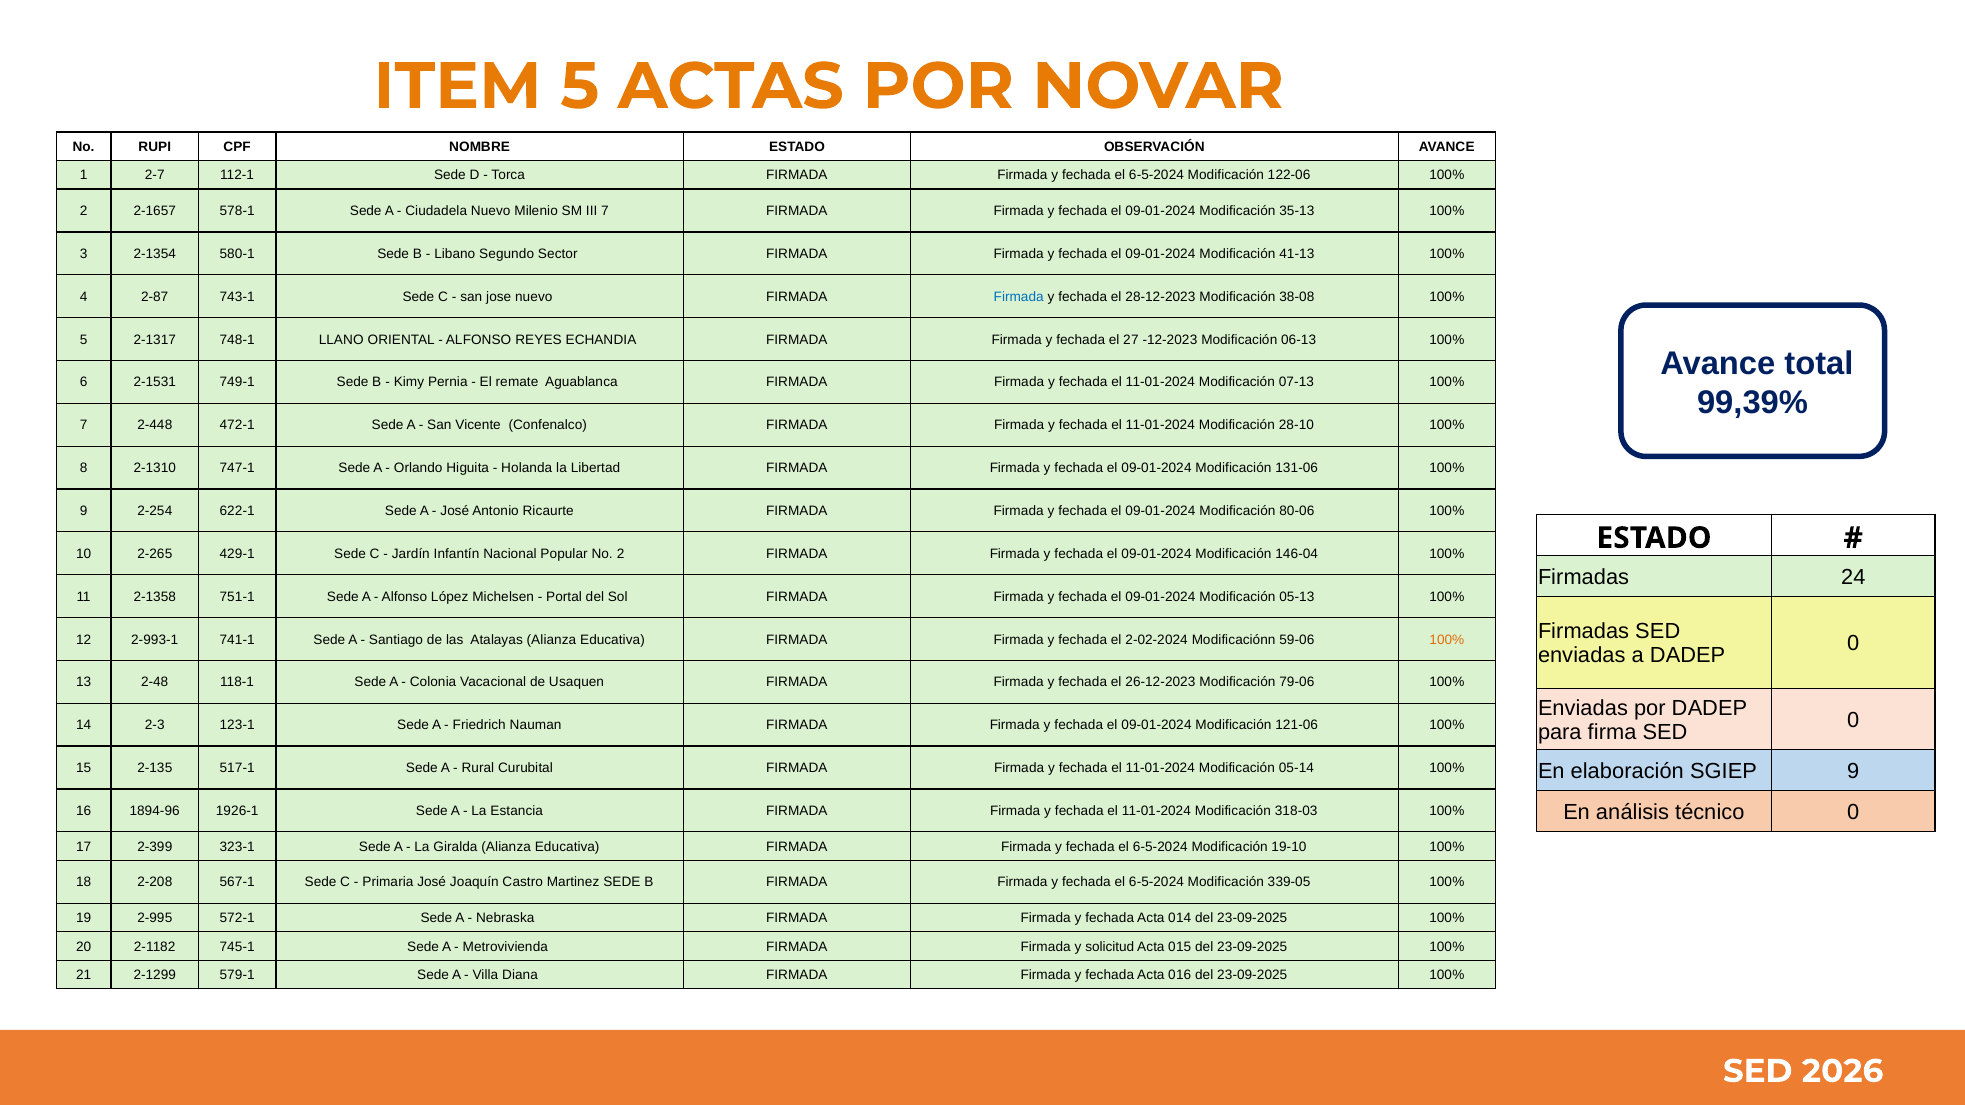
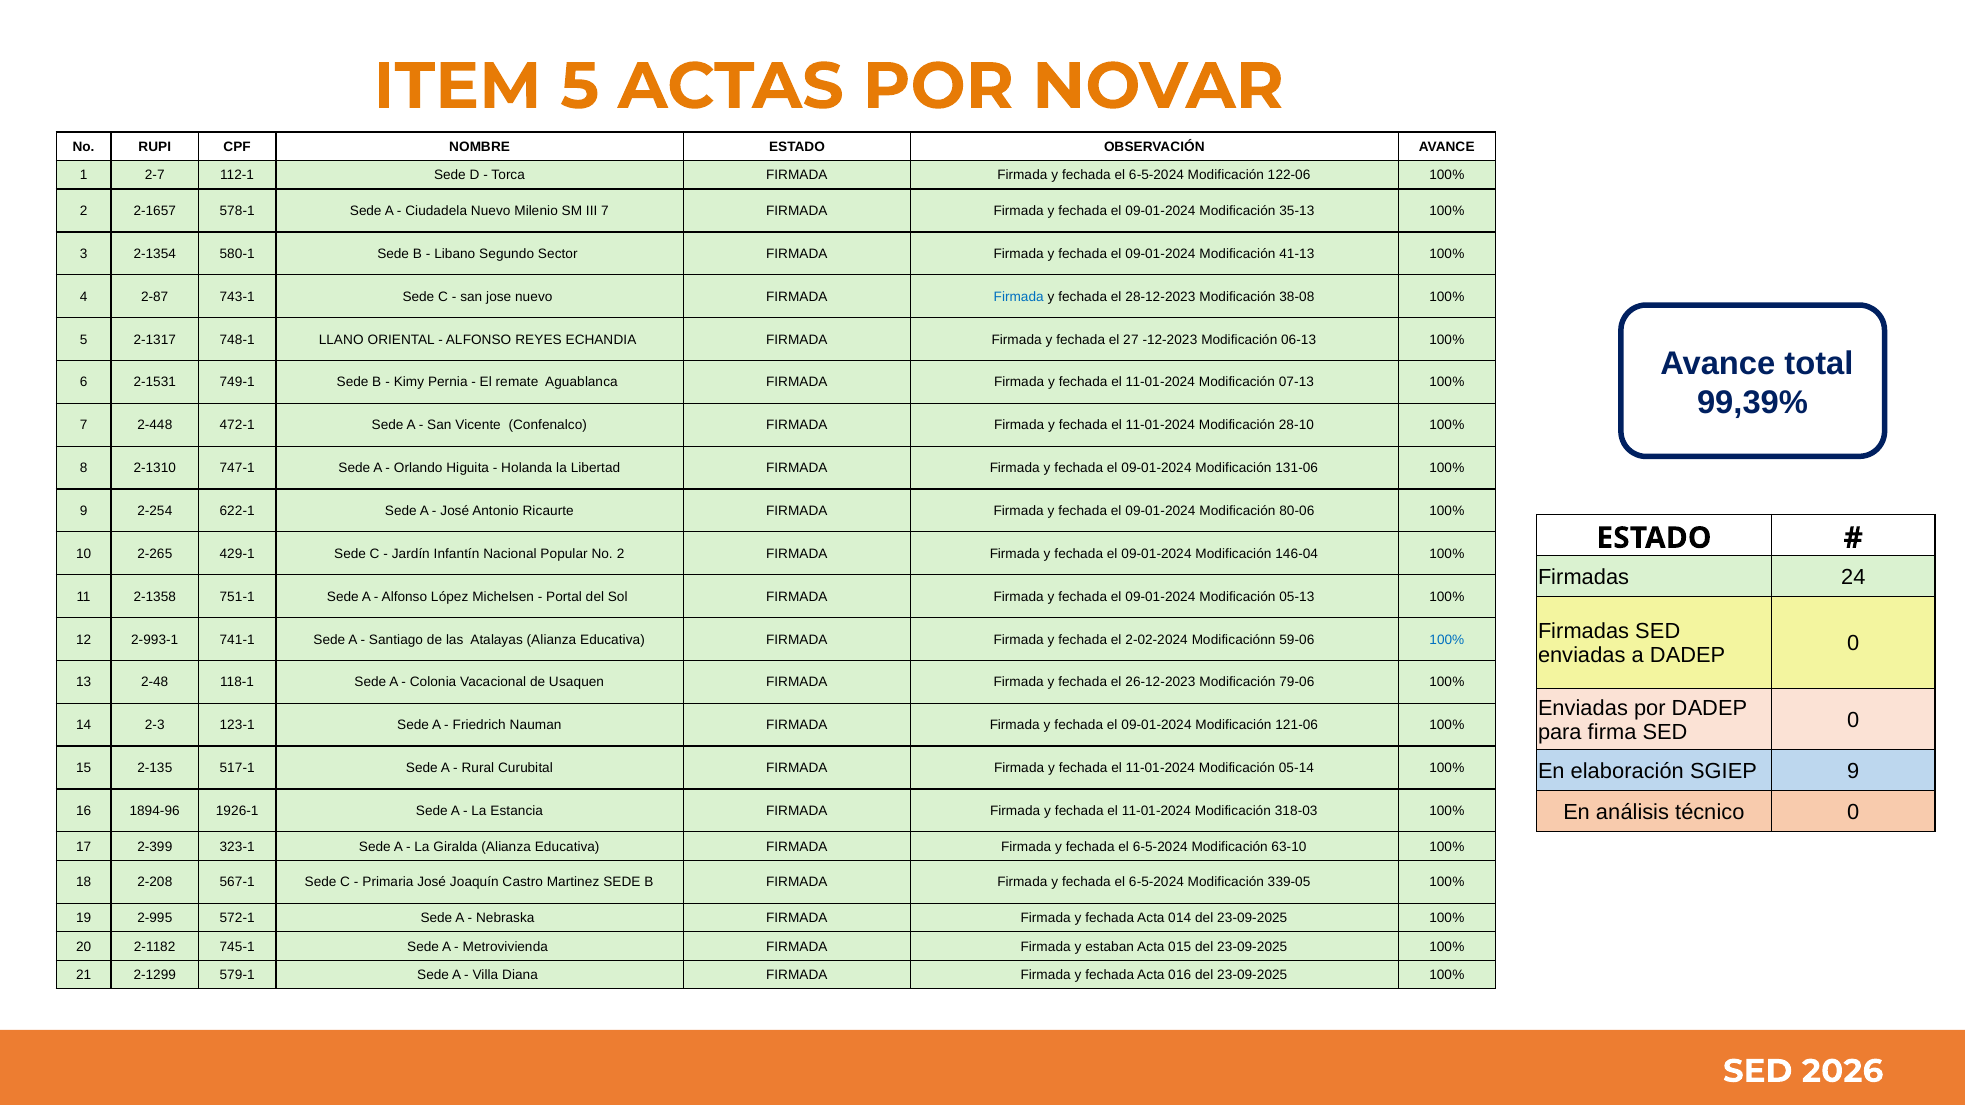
100% colour: orange -> blue (1447, 640)
19-10: 19-10 -> 63-10 (1289, 847)
solicitud: solicitud -> estaban (1110, 947)
